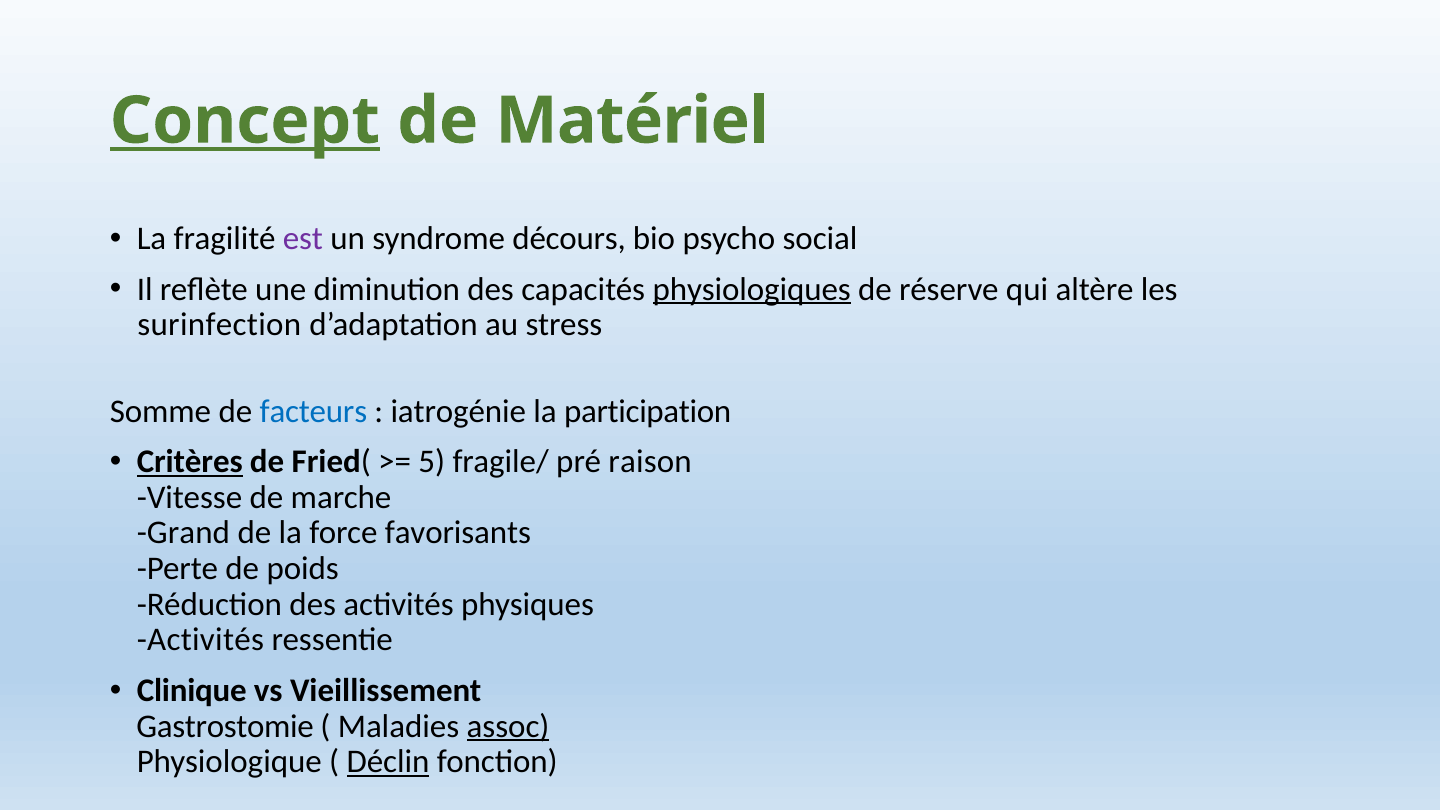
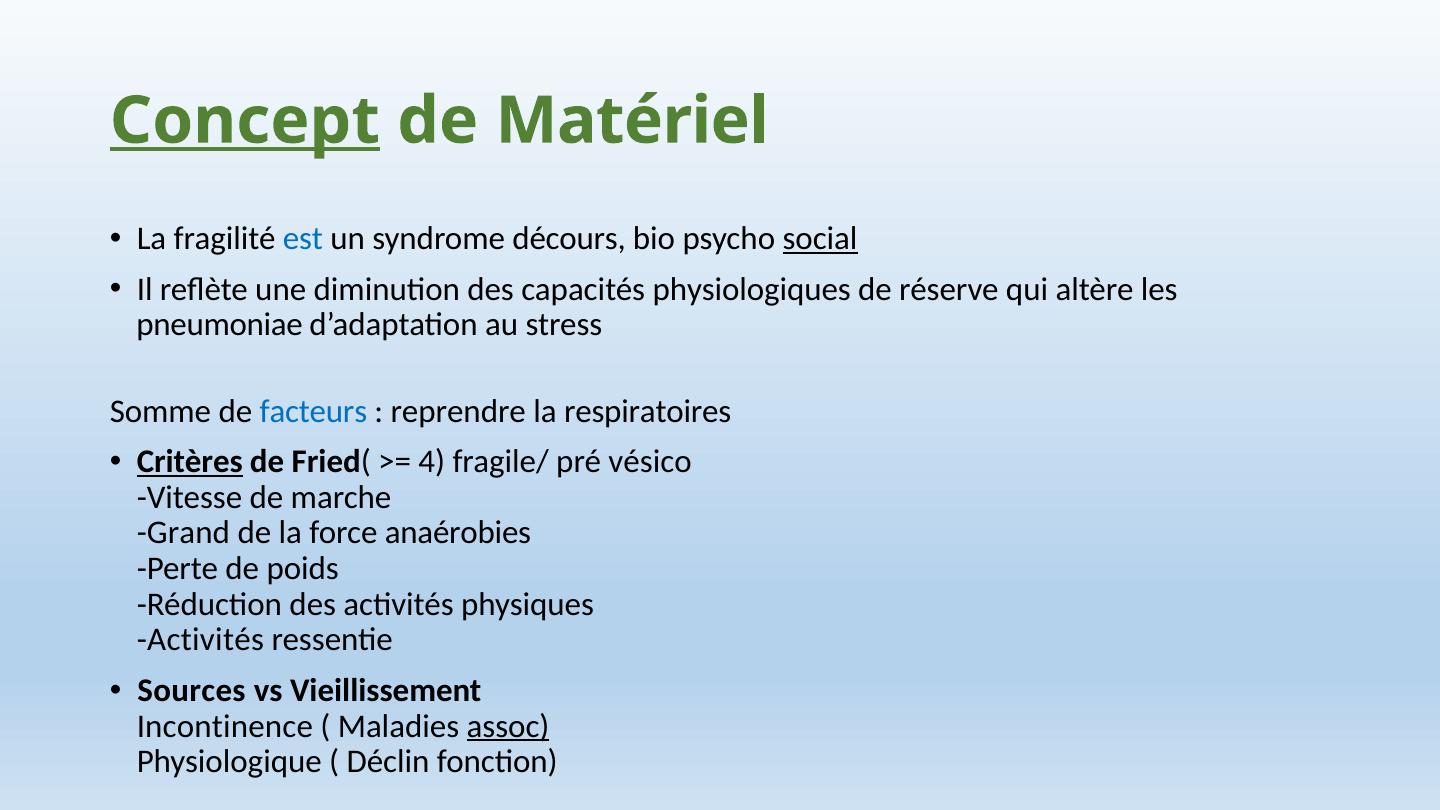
est colour: purple -> blue (303, 239)
social underline: none -> present (820, 239)
physiologiques underline: present -> none (752, 289)
surinfection: surinfection -> pneumoniae (220, 325)
iatrogénie: iatrogénie -> reprendre (458, 411)
participation: participation -> respiratoires (648, 411)
5: 5 -> 4 (432, 462)
raison: raison -> vésico (650, 462)
favorisants: favorisants -> anaérobies (458, 533)
Clinique: Clinique -> Sources (192, 691)
Gastrostomie: Gastrostomie -> Incontinence (225, 726)
Déclin underline: present -> none (388, 762)
